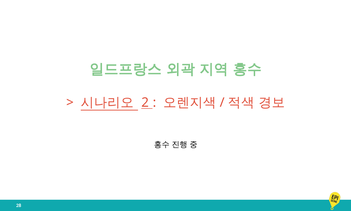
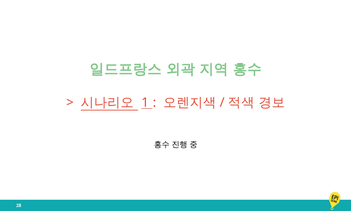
2: 2 -> 1 (145, 102)
